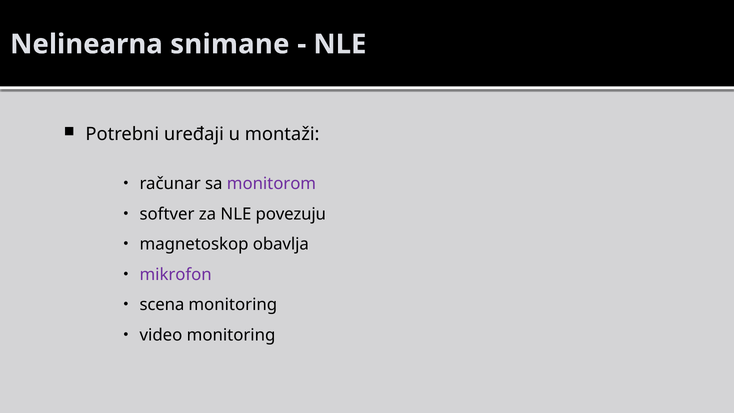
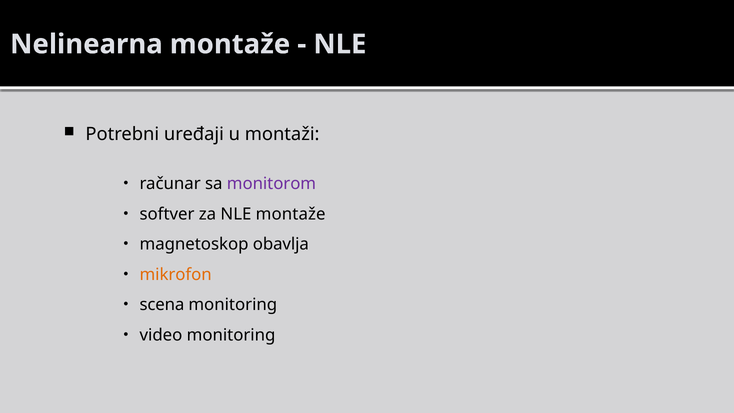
Nelinearna snimane: snimane -> montaže (230, 44)
NLE povezuju: povezuju -> montaže (291, 214)
mikrofon colour: purple -> orange (176, 274)
